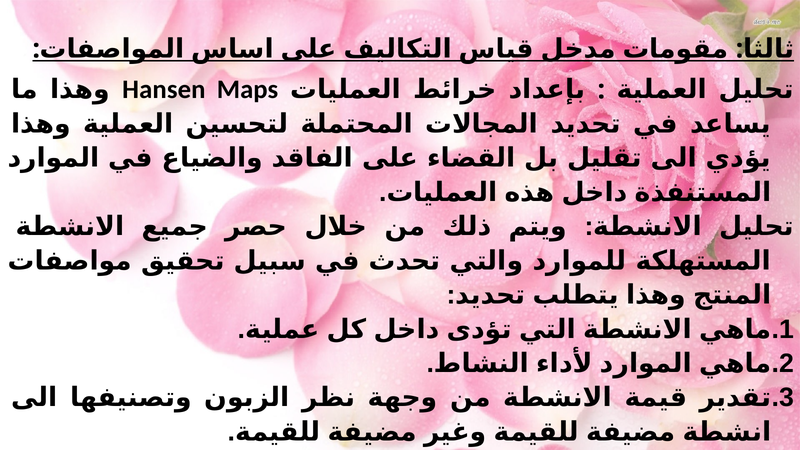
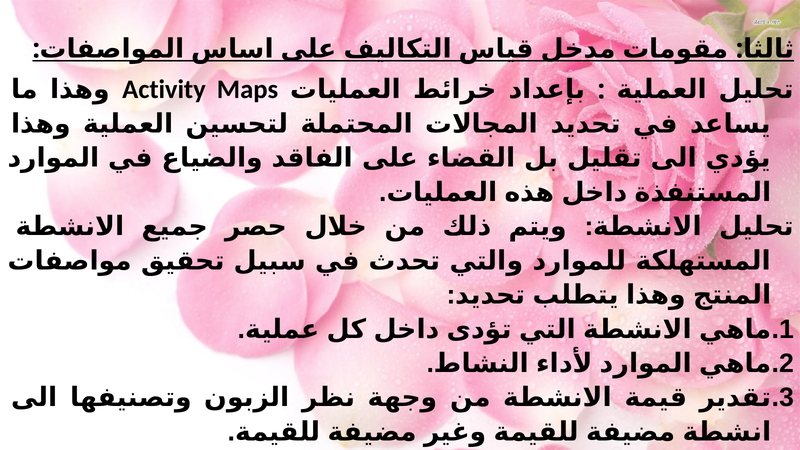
Hansen: Hansen -> Activity (164, 90)
